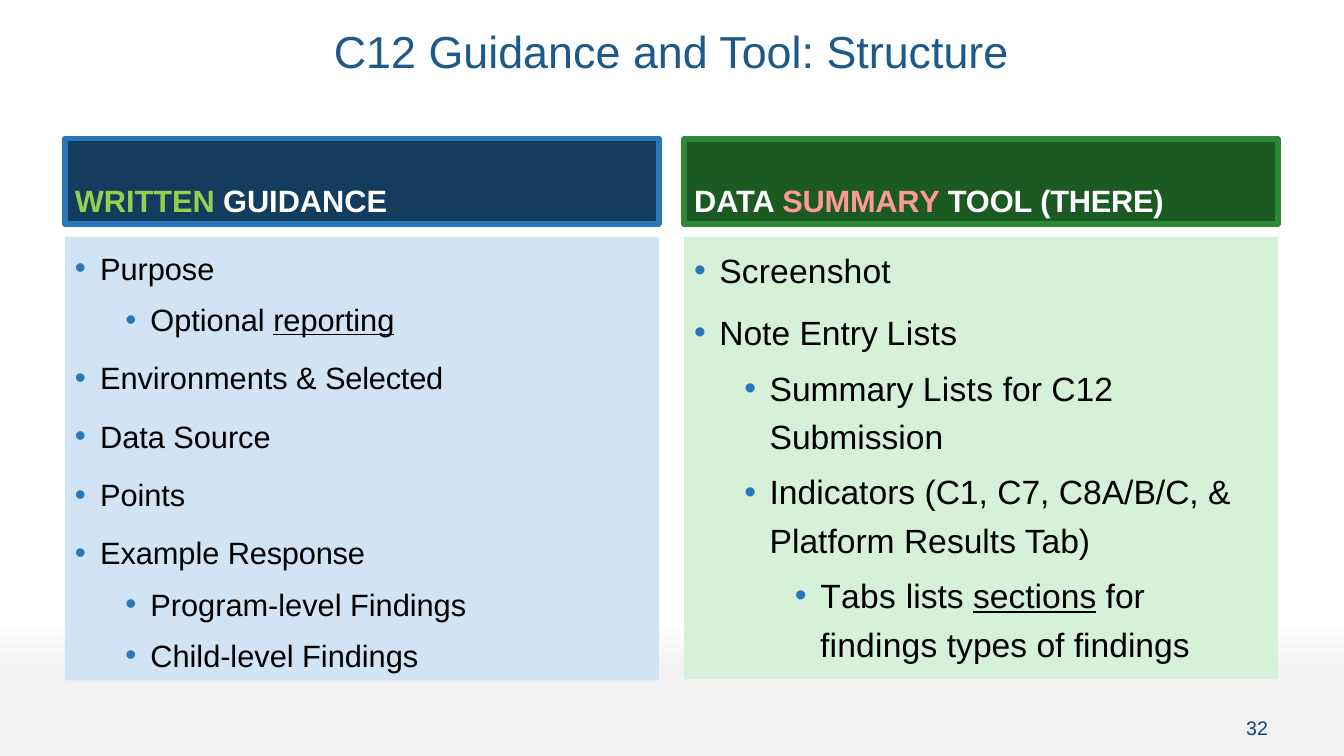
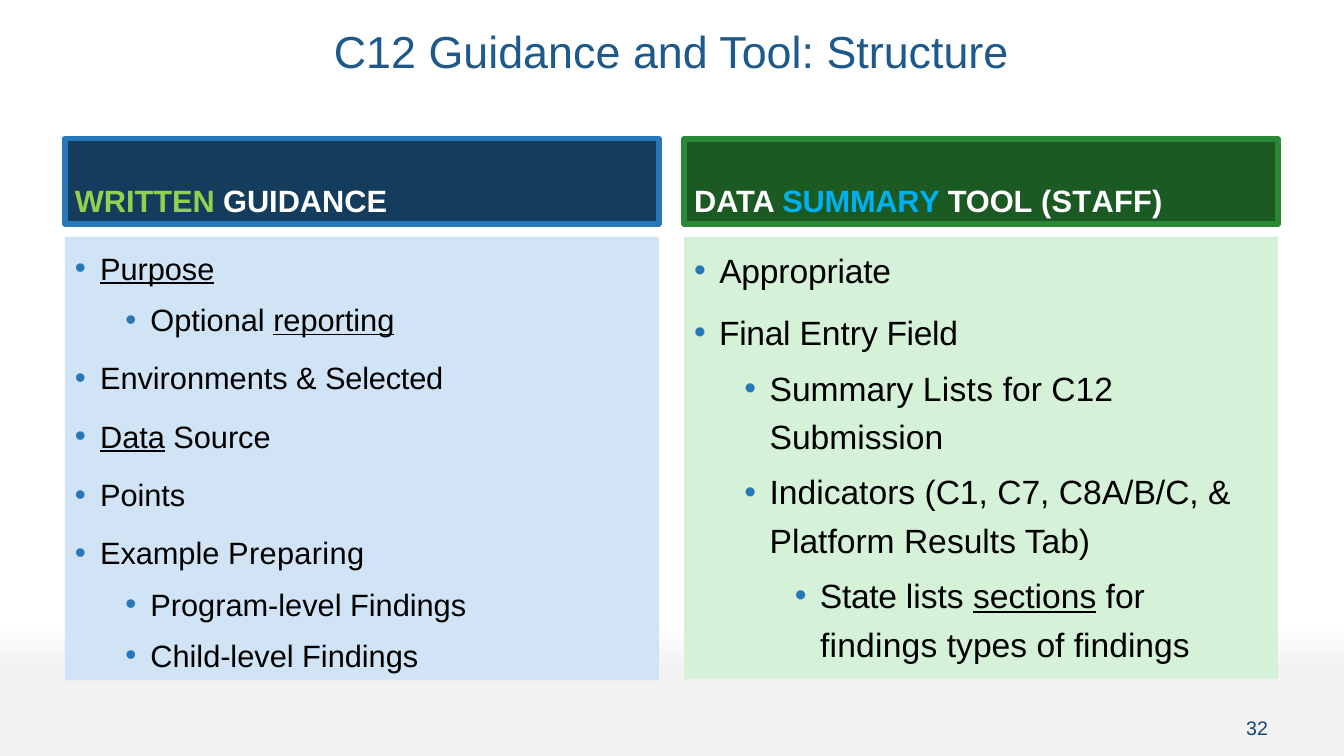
SUMMARY colour: pink -> light blue (861, 203)
THERE: THERE -> STAFF (1102, 203)
Purpose underline: none -> present (157, 270)
Screenshot: Screenshot -> Appropriate (805, 272)
Note: Note -> Final (755, 335)
Entry Lists: Lists -> Field (922, 335)
Data underline: none -> present (132, 438)
Response: Response -> Preparing (296, 555)
Tabs: Tabs -> State (859, 598)
